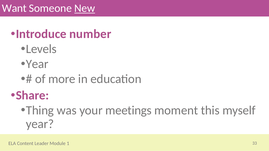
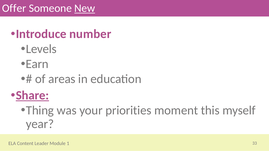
Want: Want -> Offer (14, 8)
Year: Year -> Earn (37, 64)
more: more -> areas (62, 79)
Share underline: none -> present (32, 96)
meetings: meetings -> priorities (128, 111)
